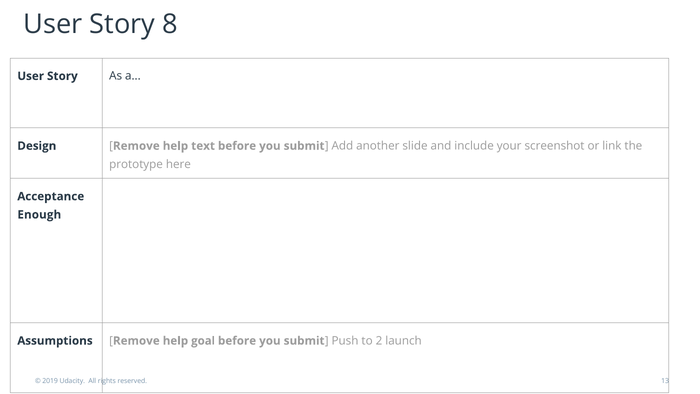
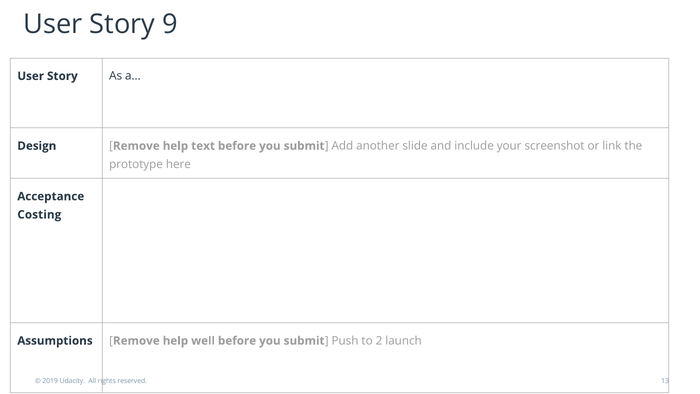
8: 8 -> 9 (170, 24)
Enough: Enough -> Costing (39, 215)
goal: goal -> well (203, 341)
